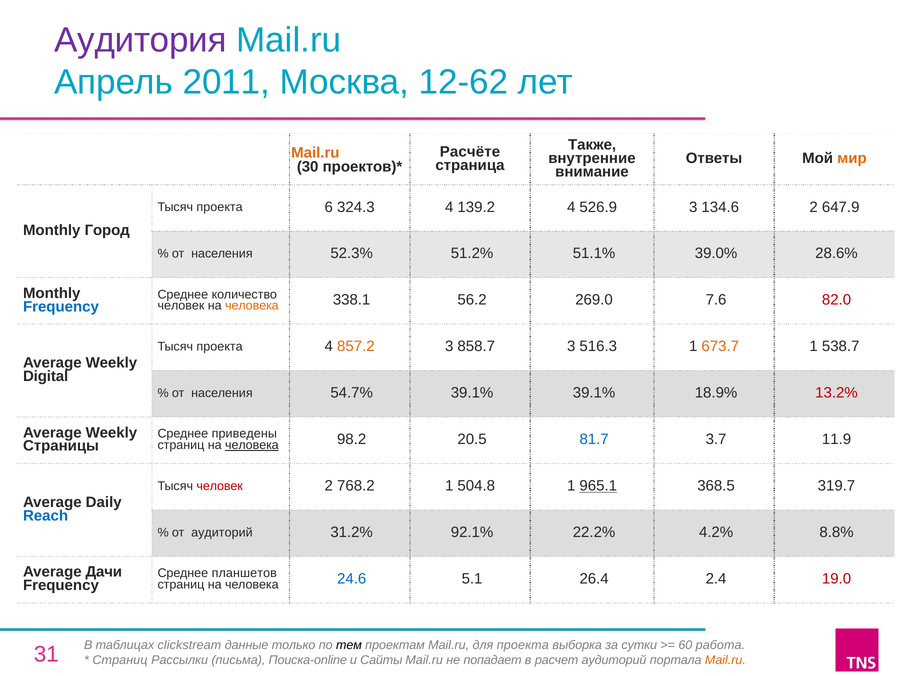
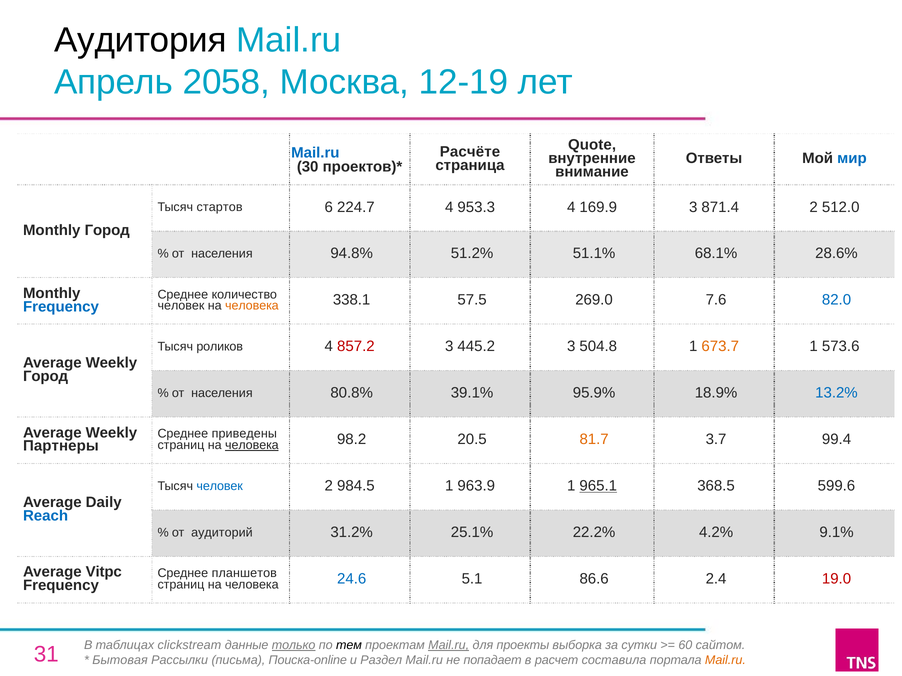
Аудитория colour: purple -> black (140, 40)
2011: 2011 -> 2058 (226, 82)
12-62: 12-62 -> 12-19 (463, 82)
Также: Также -> Quote (592, 145)
Mail.ru colour: orange -> blue (315, 153)
мир colour: orange -> blue (852, 158)
проекта: проекта -> стартов (220, 207)
324.3: 324.3 -> 224.7 (356, 207)
139.2: 139.2 -> 953.3 (476, 207)
526.9: 526.9 -> 169.9 (598, 207)
134.6: 134.6 -> 871.4 (720, 207)
647.9: 647.9 -> 512.0 (841, 207)
52.3%: 52.3% -> 94.8% (352, 254)
39.0%: 39.0% -> 68.1% (716, 254)
56.2: 56.2 -> 57.5 (472, 300)
82.0 colour: red -> blue (837, 300)
проекта: проекта -> роликов (220, 347)
857.2 colour: orange -> red (356, 347)
858.7: 858.7 -> 445.2 (476, 347)
516.3: 516.3 -> 504.8 (598, 347)
538.7: 538.7 -> 573.6 (841, 347)
Digital: Digital -> Город (46, 377)
54.7%: 54.7% -> 80.8% (352, 393)
39.1% 39.1%: 39.1% -> 95.9% (594, 393)
13.2% colour: red -> blue (836, 393)
Страницы: Страницы -> Партнеры (61, 446)
81.7 colour: blue -> orange (594, 440)
11.9: 11.9 -> 99.4 (837, 440)
человек colour: red -> blue (220, 486)
768.2: 768.2 -> 984.5 (356, 486)
504.8: 504.8 -> 963.9 (476, 486)
319.7: 319.7 -> 599.6 (836, 486)
92.1%: 92.1% -> 25.1% (472, 533)
8.8%: 8.8% -> 9.1% (837, 533)
Дачи: Дачи -> Vitpc (104, 572)
26.4: 26.4 -> 86.6 (594, 579)
только underline: none -> present (294, 646)
Mail.ru underline: none -> present (449, 646)
для проекта: проекта -> проекты (523, 646)
работа: работа -> сайтом (720, 646)
Страниц: Страниц -> Бытовая (120, 661)
Сайты: Сайты -> Раздел (381, 661)
расчет аудиторий: аудиторий -> составила (614, 661)
